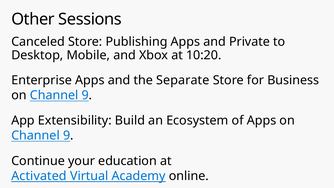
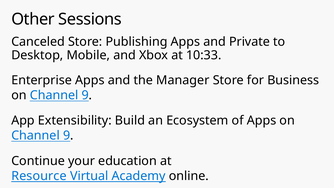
10:20: 10:20 -> 10:33 (204, 55)
Separate: Separate -> Manager (183, 80)
Activated: Activated -> Resource (39, 176)
